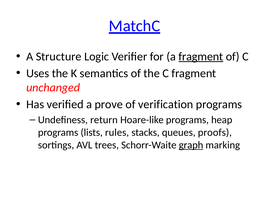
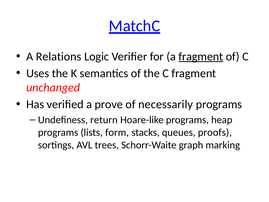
Structure: Structure -> Relations (59, 56)
verification: verification -> necessarily (166, 104)
rules: rules -> form (117, 132)
graph underline: present -> none (191, 145)
